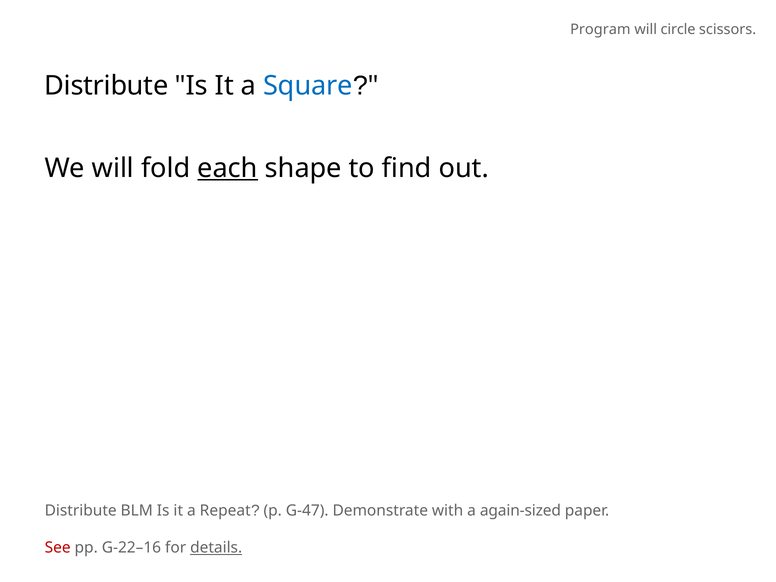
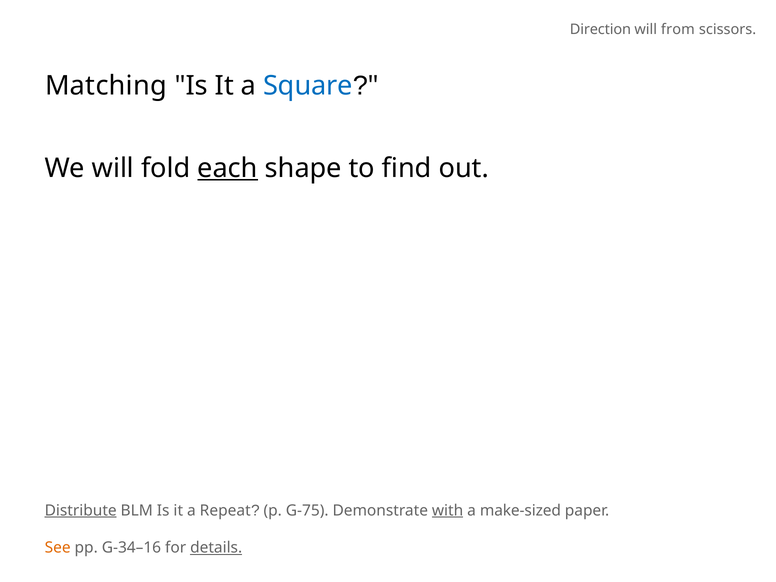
Program: Program -> Direction (600, 30)
circle: circle -> from (678, 30)
Distribute: Distribute -> Matching (106, 86)
Distribute underline: none -> present (81, 510)
G-47: G-47 -> G-75 (307, 510)
with underline: none -> present (448, 510)
again-sized: again-sized -> make-sized (520, 510)
See colour: red -> orange (58, 548)
G-22–16: G-22–16 -> G-34–16 (131, 548)
